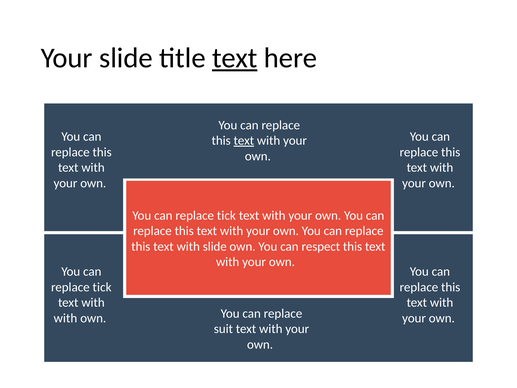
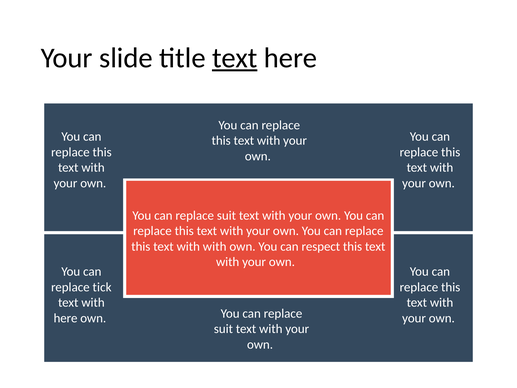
text underline: present -> none (244, 140)
tick: tick -> suit (226, 215)
with slide: slide -> with (215, 246)
with: with -> here (66, 318)
